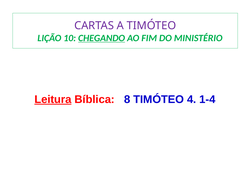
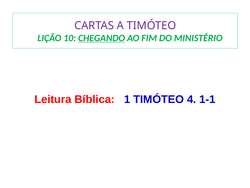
Leitura underline: present -> none (53, 99)
8: 8 -> 1 (127, 99)
1-4: 1-4 -> 1-1 (207, 99)
